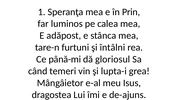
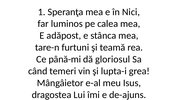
Prin: Prin -> Nici (131, 12)
întâlni: întâlni -> teamă (112, 47)
